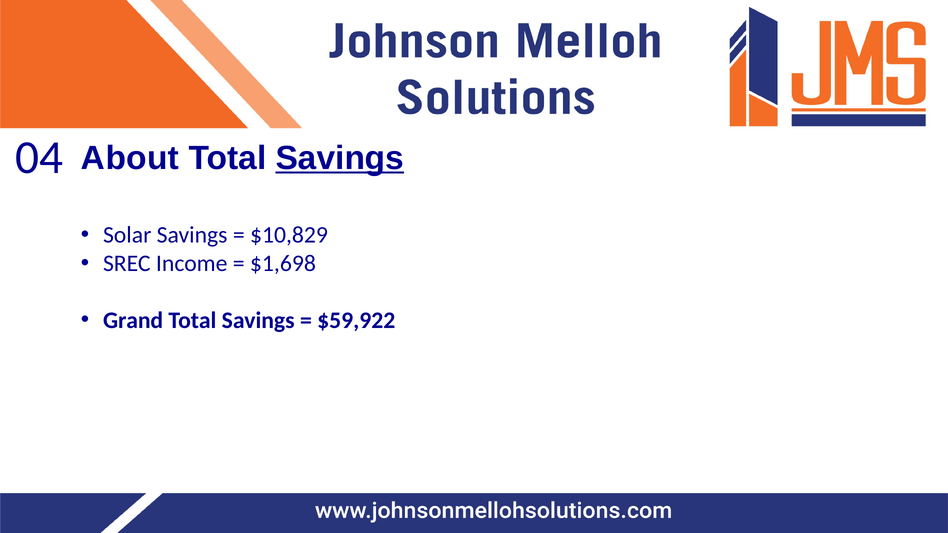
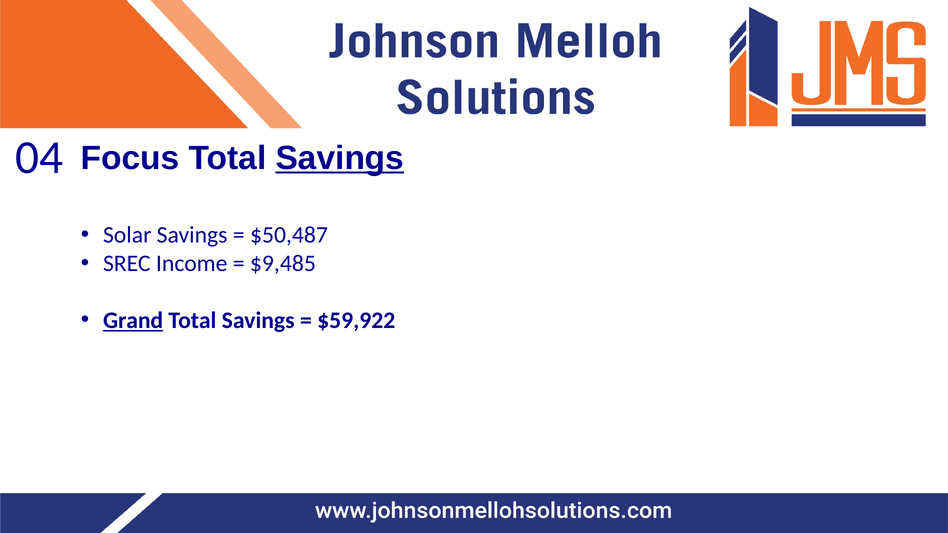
About: About -> Focus (130, 158)
$10,829: $10,829 -> $50,487 (289, 235)
$1,698: $1,698 -> $9,485 (283, 264)
Grand underline: none -> present (133, 321)
